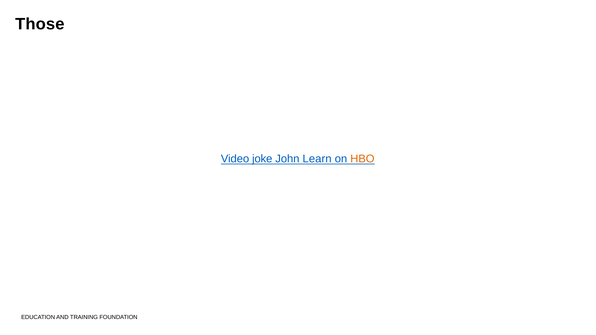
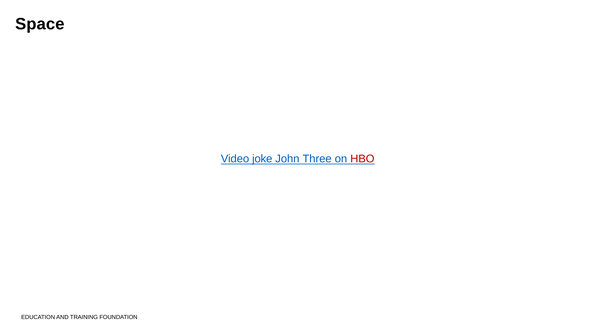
Those: Those -> Space (40, 24)
Learn: Learn -> Three (317, 159)
HBO colour: orange -> red (362, 159)
